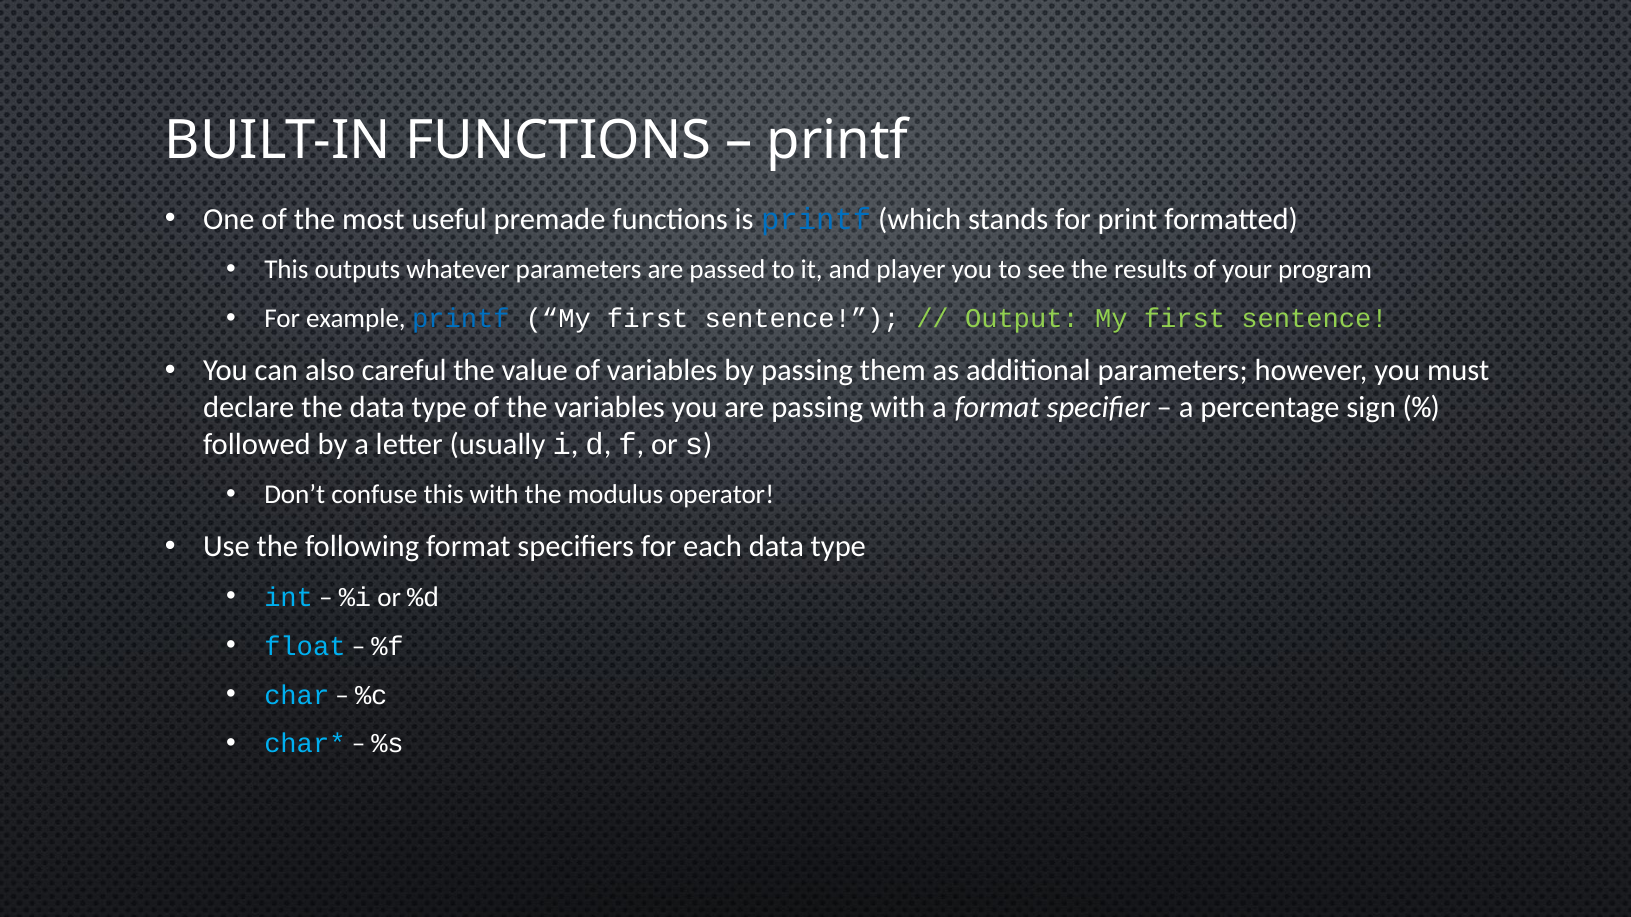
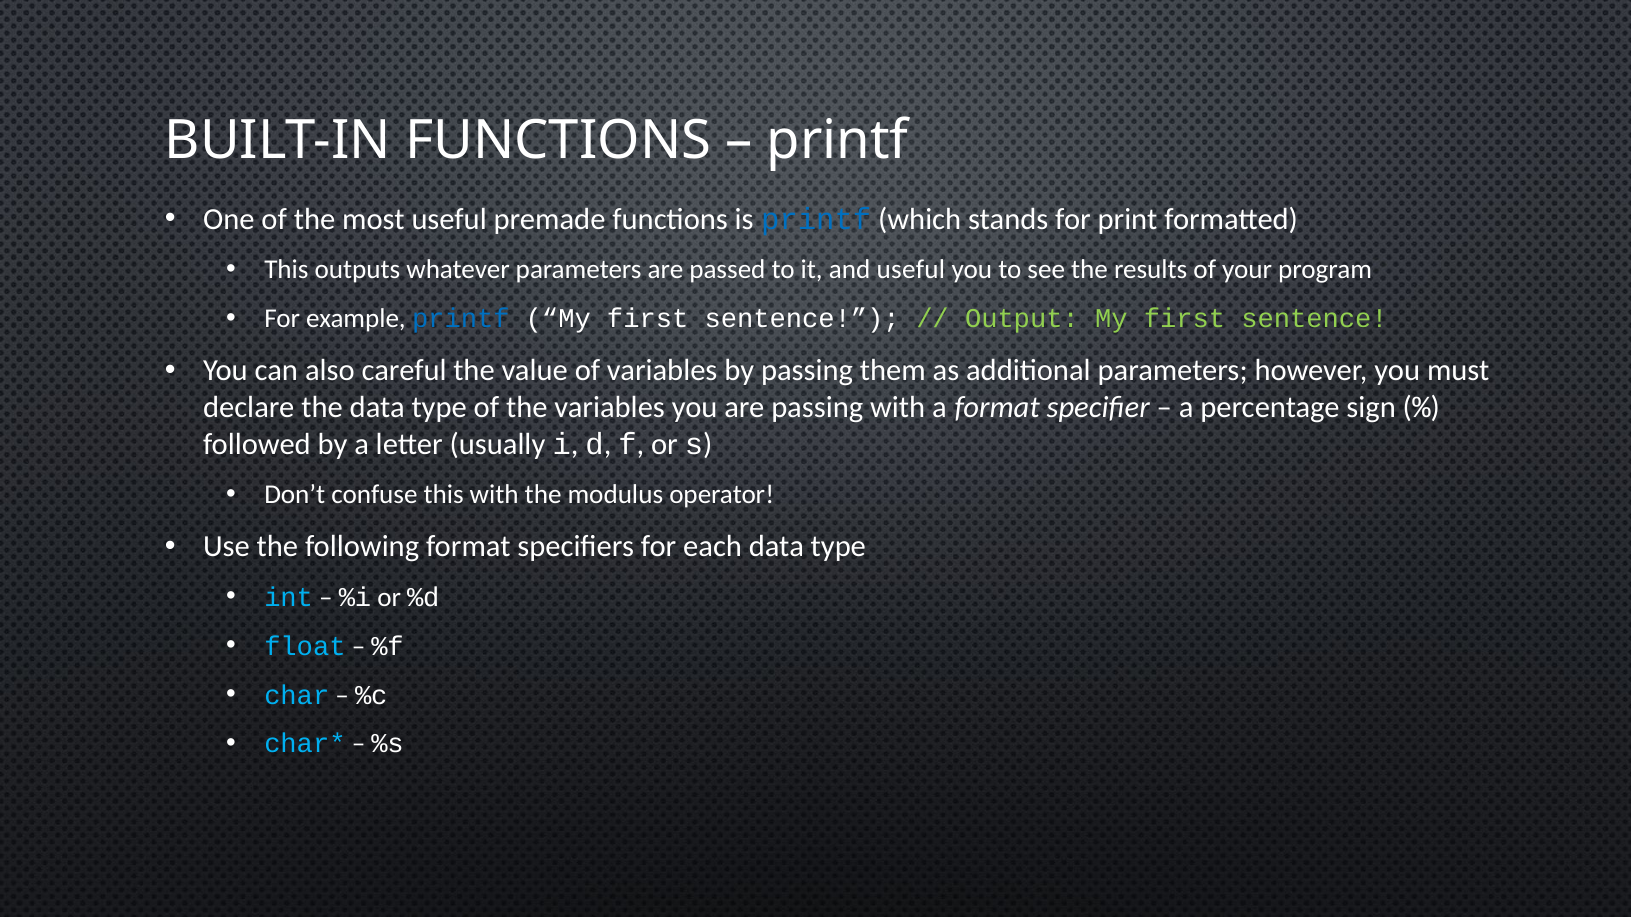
and player: player -> useful (911, 270)
